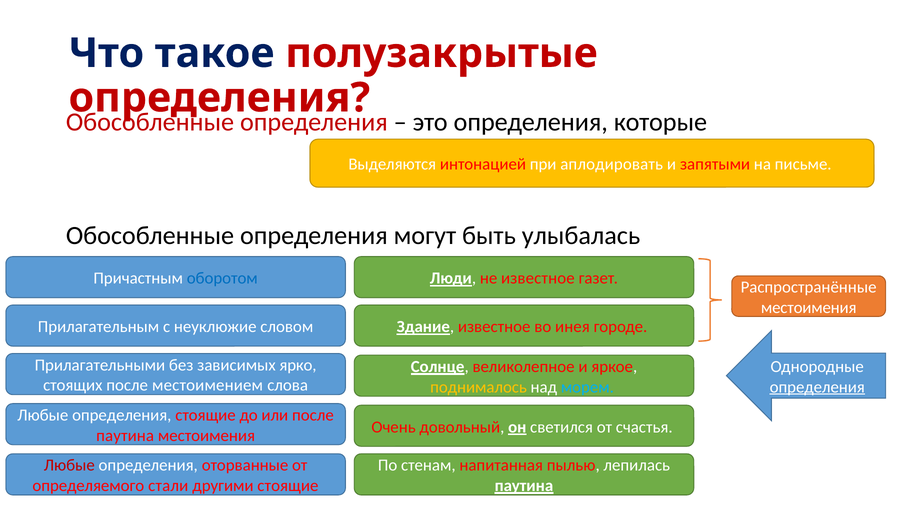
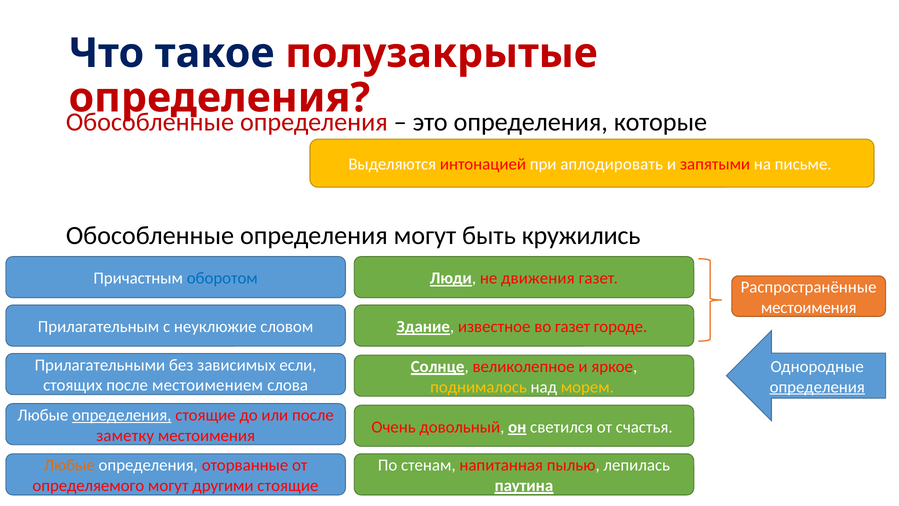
улыбалась: улыбалась -> кружились (581, 235)
не известное: известное -> движения (538, 278)
во инея: инея -> газет (573, 327)
ярко: ярко -> если (298, 365)
морем colour: light blue -> yellow (587, 387)
определения underline: none -> present (122, 415)
паутина: паутина -> заметку (125, 435)
Любые colour: red -> orange (69, 465)
определяемого стали: стали -> могут (168, 485)
